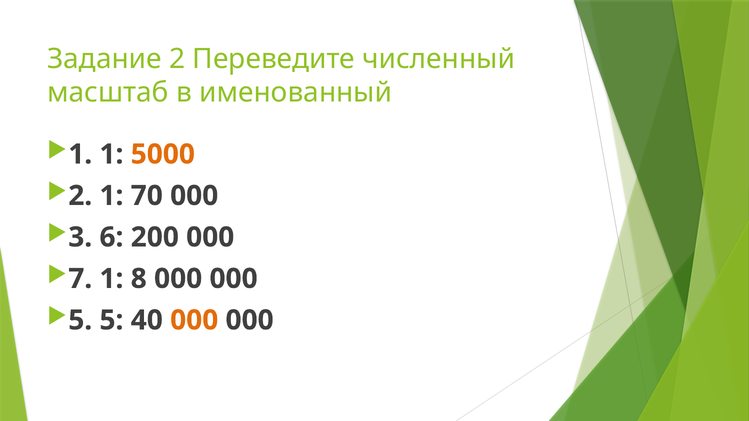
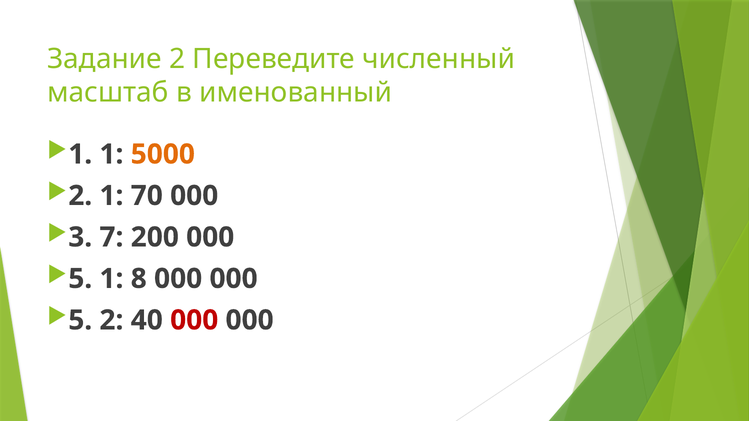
6: 6 -> 7 (111, 237)
7: 7 -> 5 (80, 279)
5 5: 5 -> 2 (111, 320)
000 colour: orange -> red (194, 320)
